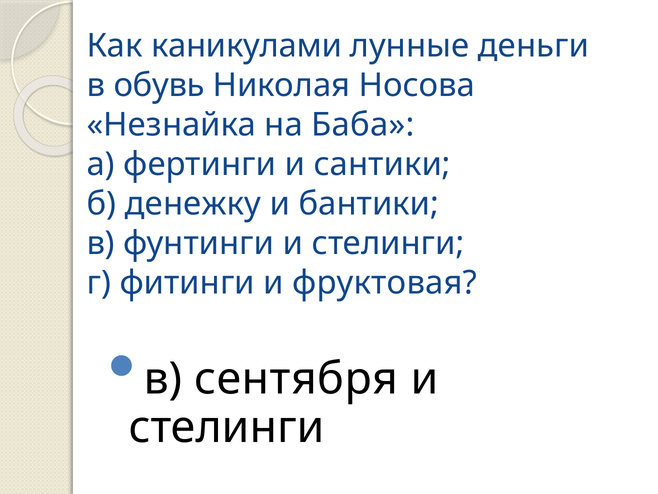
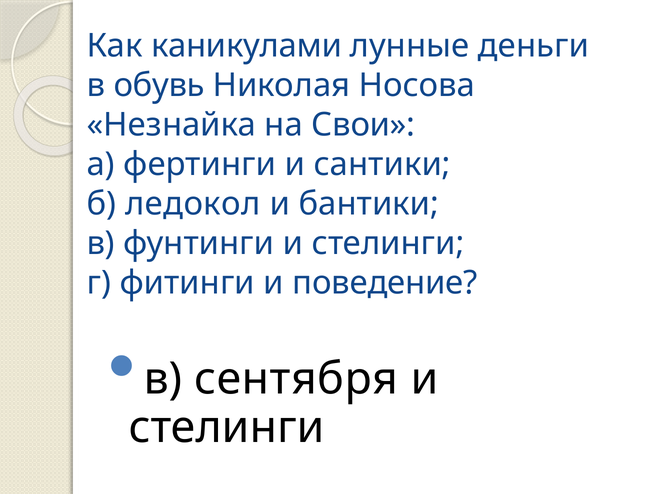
Баба: Баба -> Свои (363, 125)
денежку: денежку -> ледокол (193, 204)
фруктовая: фруктовая -> поведение (385, 282)
